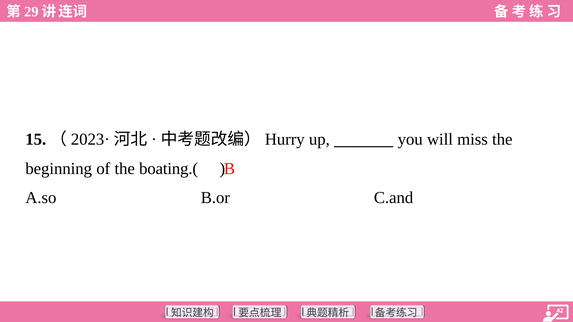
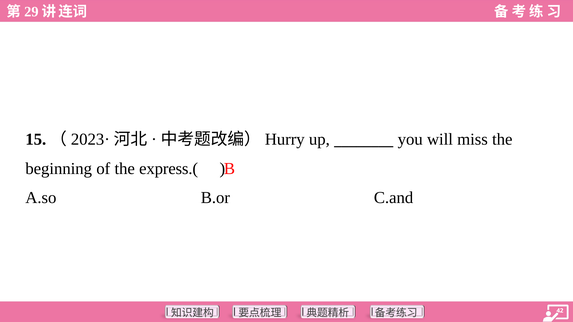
boating.(: boating.( -> express.( (169, 169)
